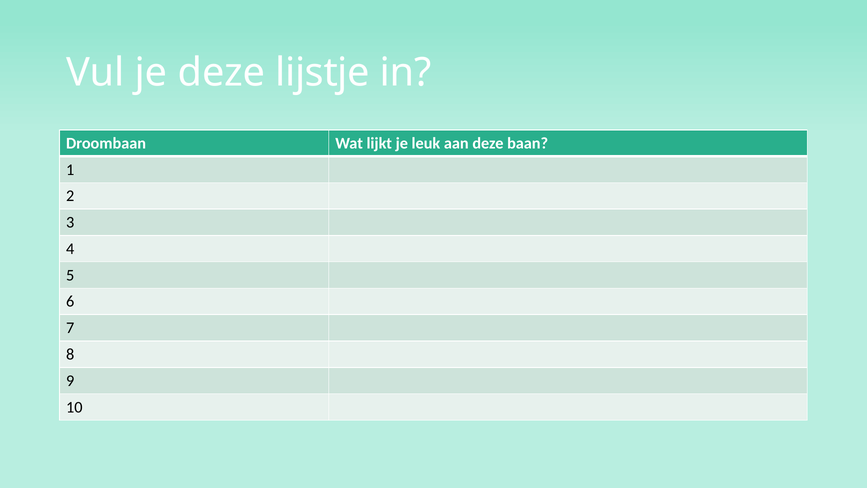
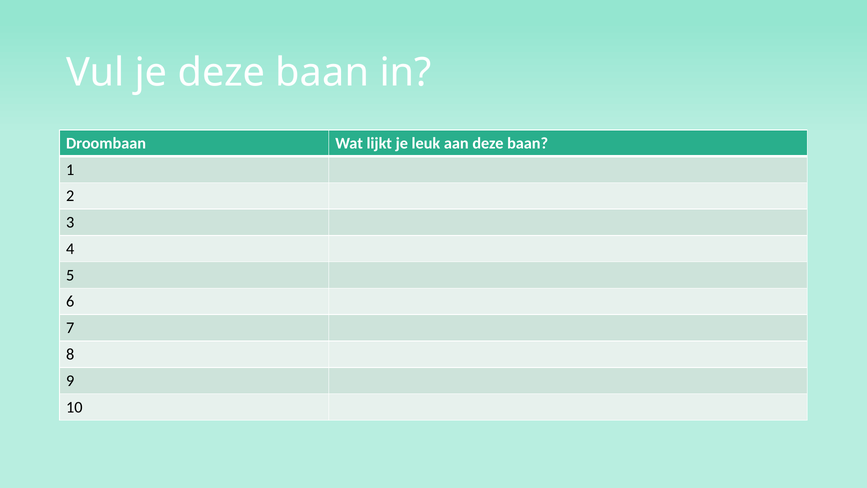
je deze lijstje: lijstje -> baan (322, 73)
